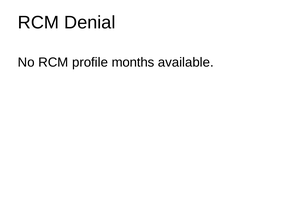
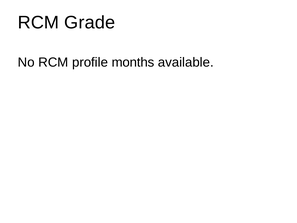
Denial: Denial -> Grade (90, 23)
